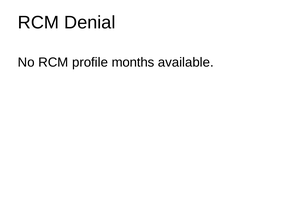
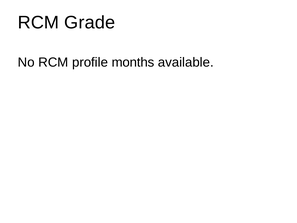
Denial: Denial -> Grade (90, 23)
